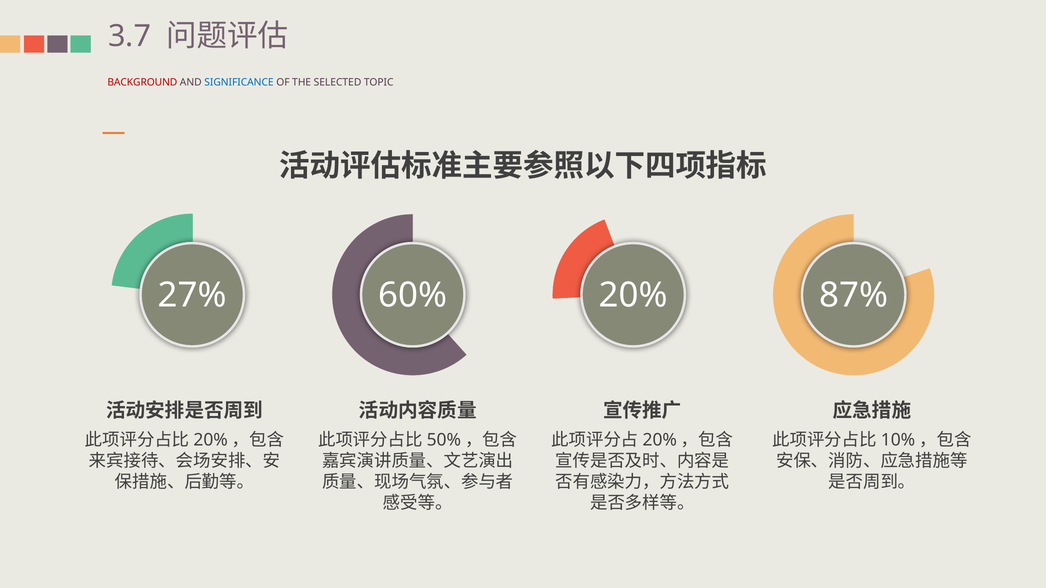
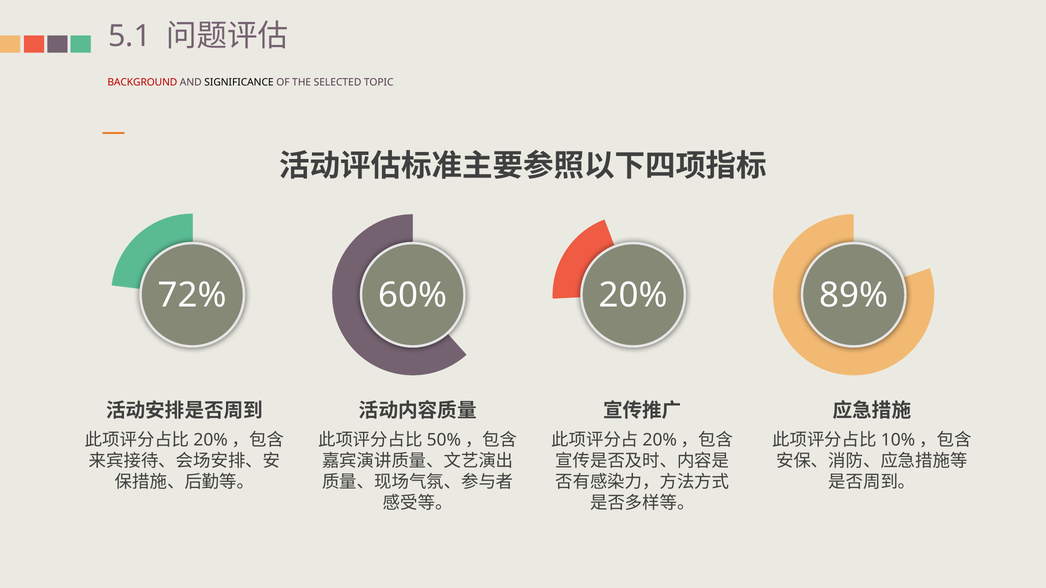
3.7: 3.7 -> 5.1 (130, 36)
SIGNIFICANCE colour: blue -> black (239, 82)
27%: 27% -> 72% (192, 295)
87%: 87% -> 89% (854, 295)
